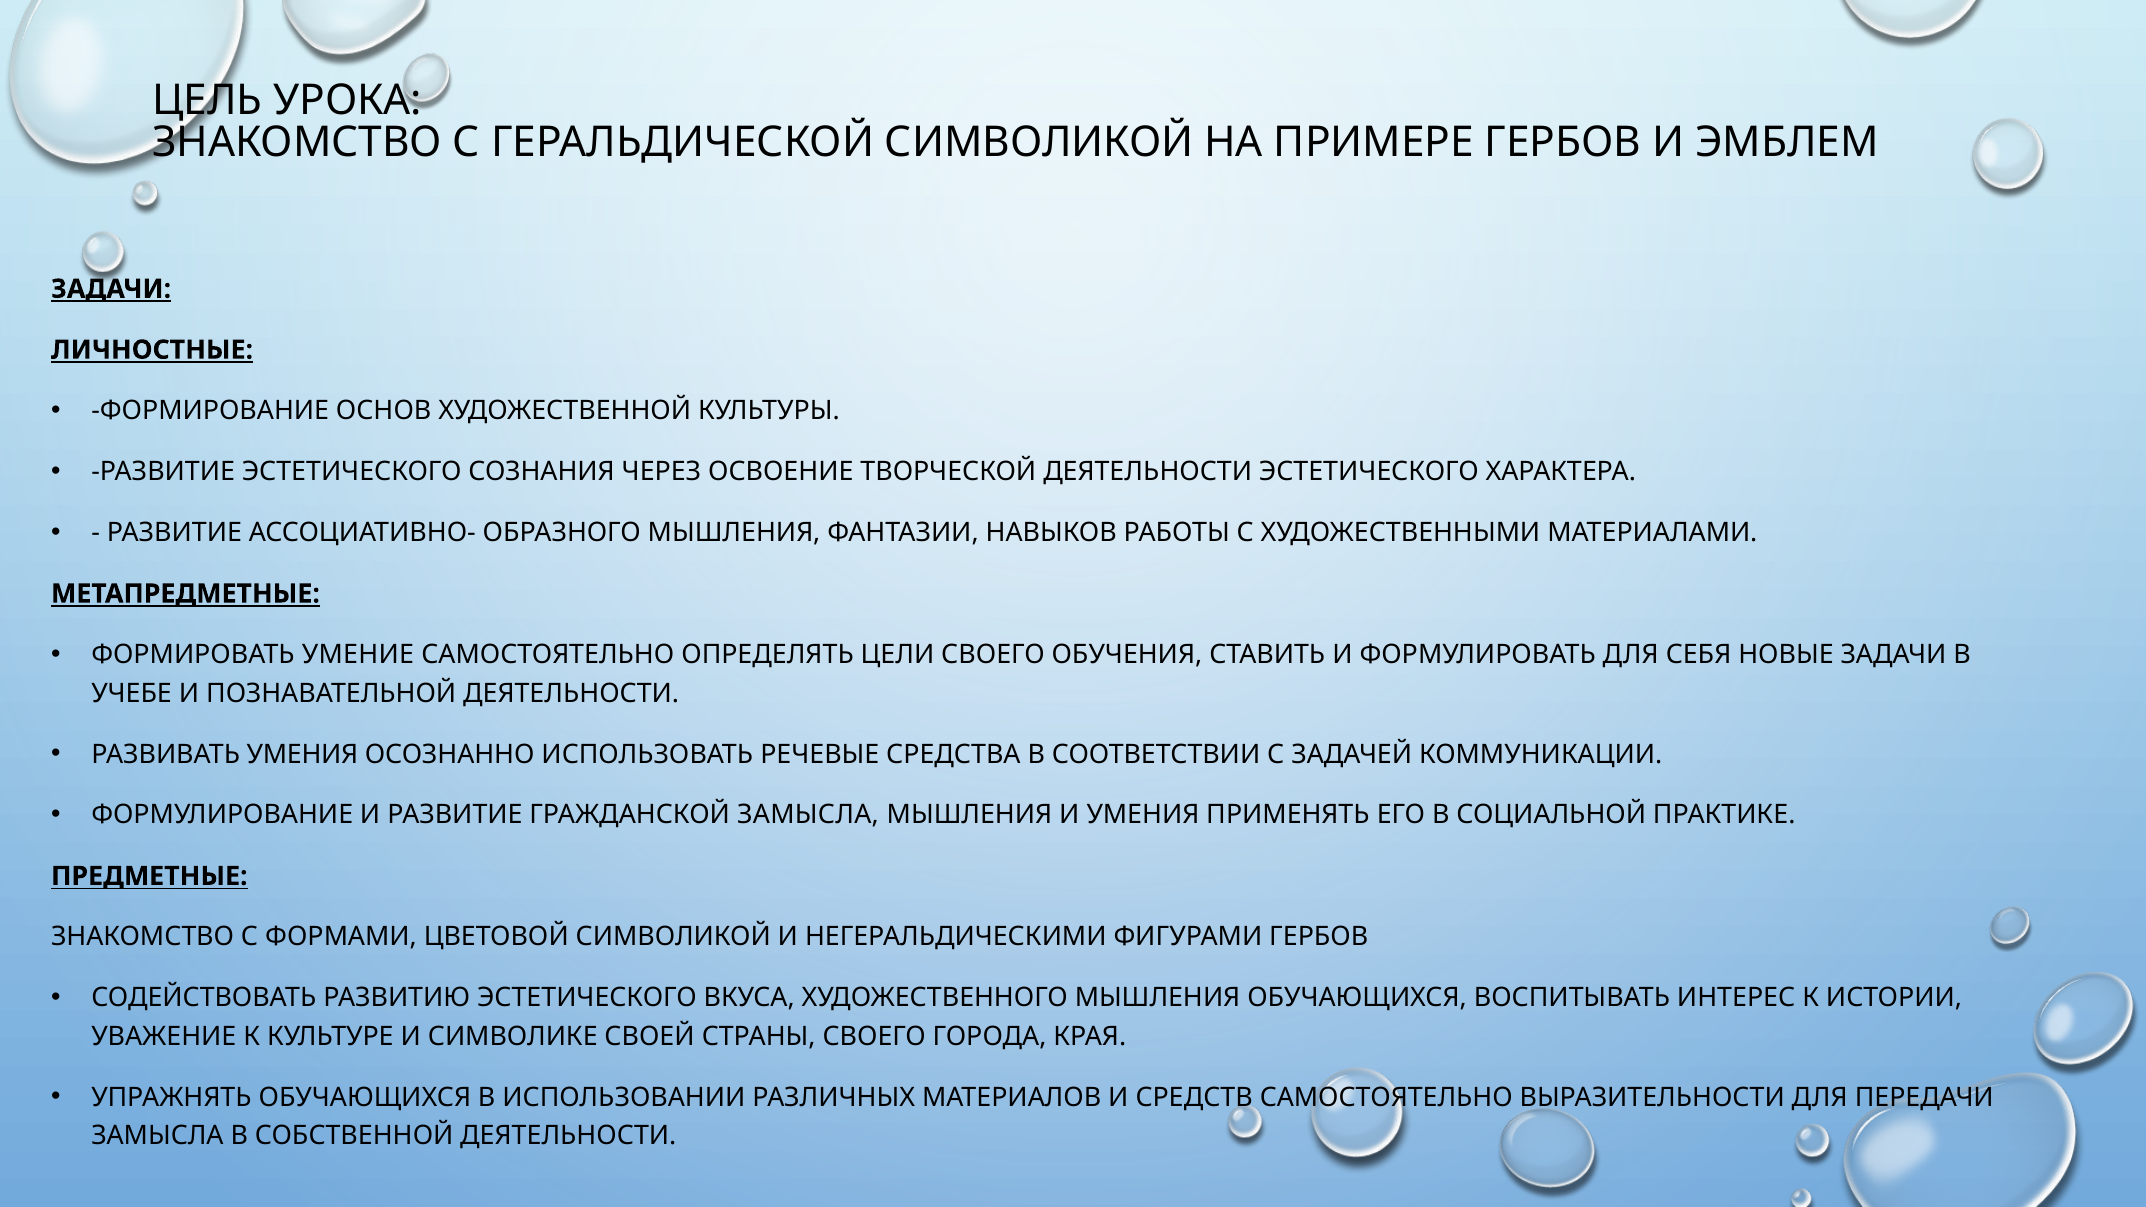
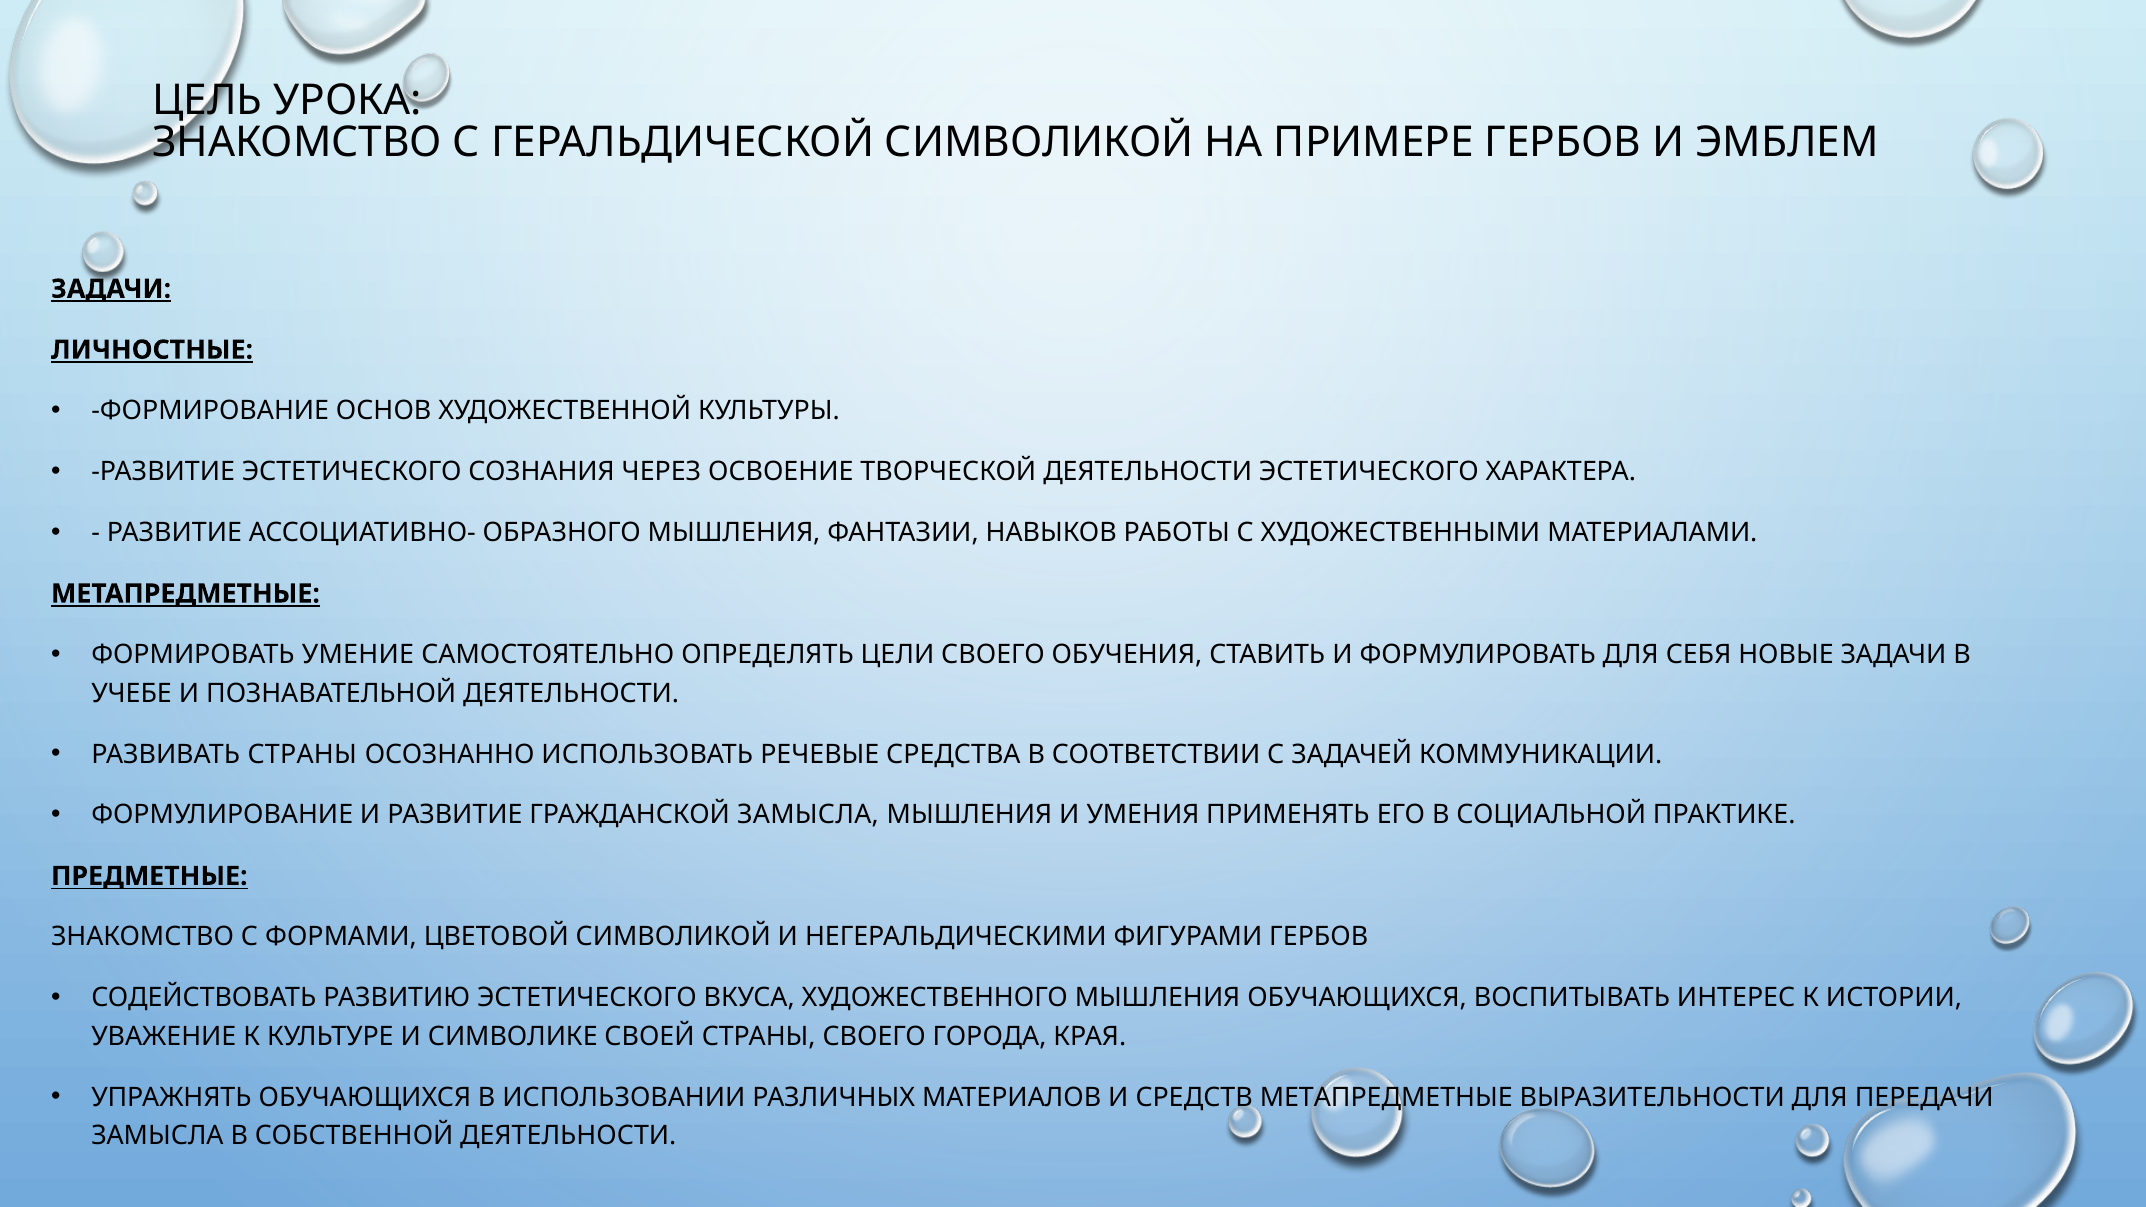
РАЗВИВАТЬ УМЕНИЯ: УМЕНИЯ -> СТРАНЫ (302, 754)
СРЕДСТВ САМОСТОЯТЕЛЬНО: САМОСТОЯТЕЛЬНО -> МЕТАПРЕДМЕТНЫЕ (1386, 1098)
